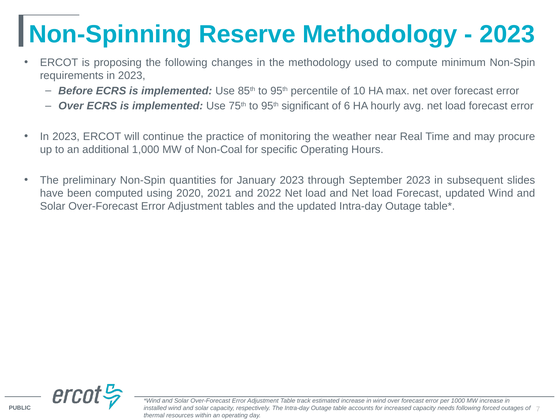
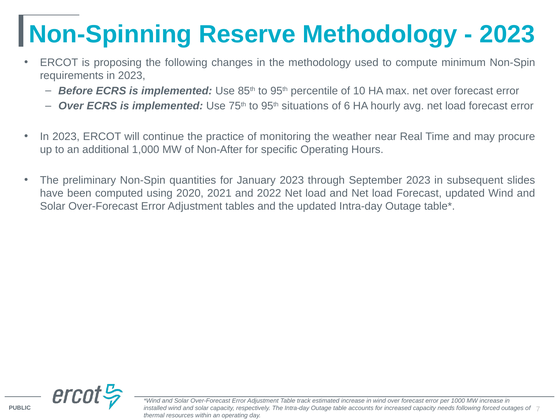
significant: significant -> situations (305, 106)
Non-Coal: Non-Coal -> Non-After (220, 150)
